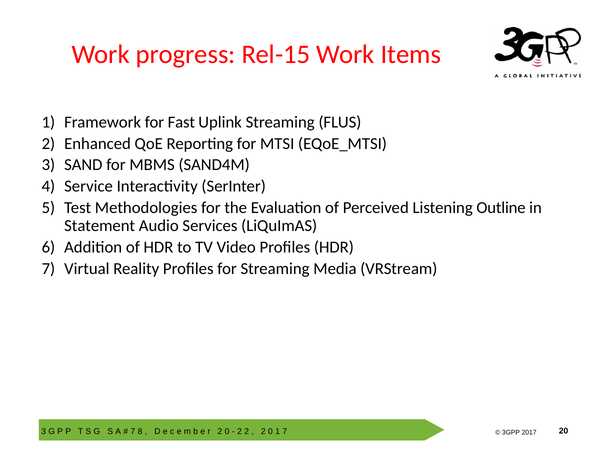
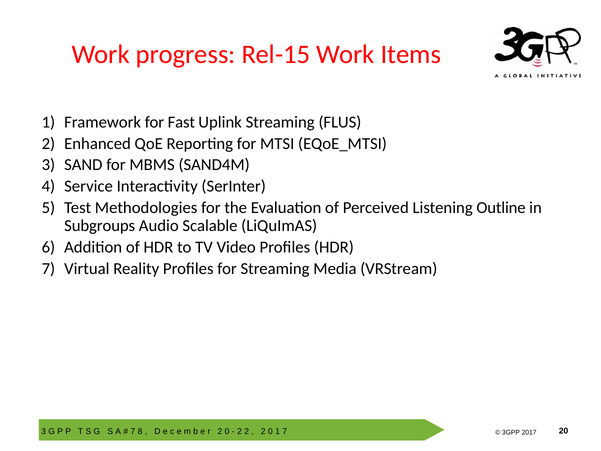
Statement: Statement -> Subgroups (100, 226)
Services: Services -> Scalable (210, 226)
